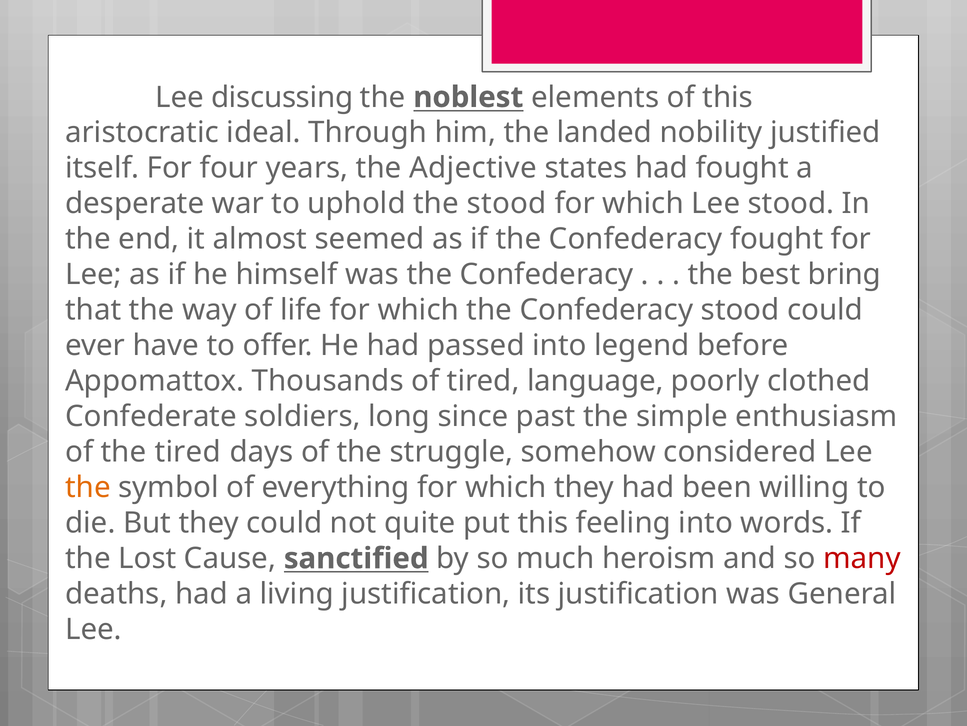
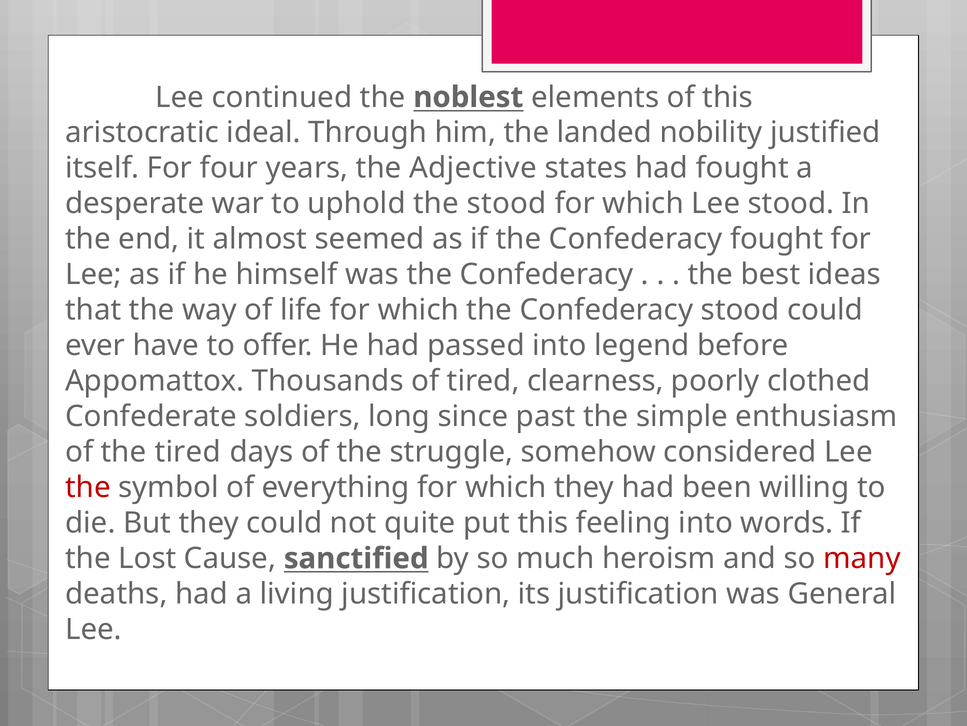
discussing: discussing -> continued (282, 97)
bring: bring -> ideas (844, 274)
language: language -> clearness (595, 381)
the colour: orange -> red (88, 487)
